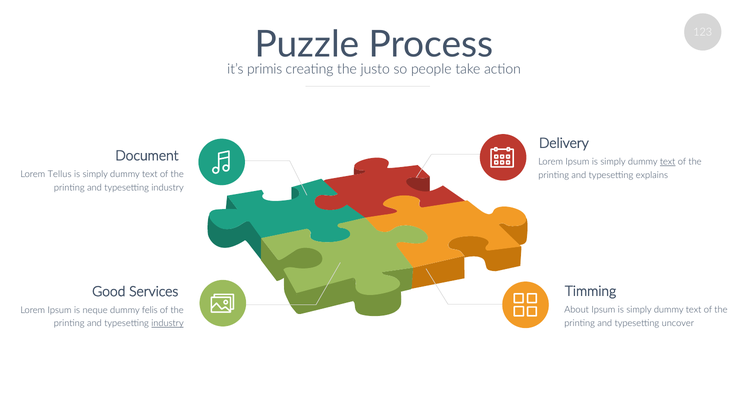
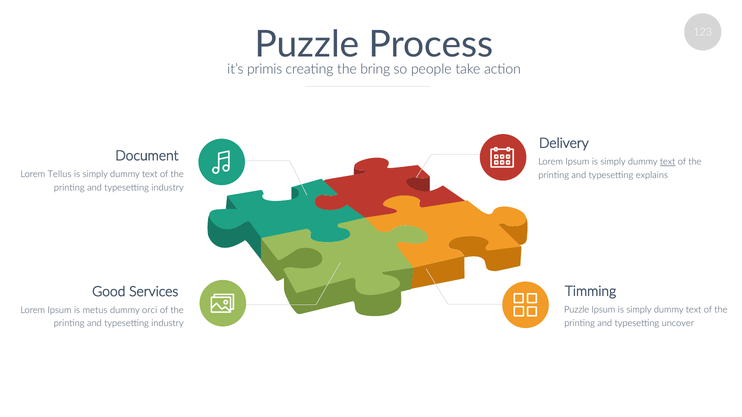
justo: justo -> bring (375, 69)
About: About -> Puzzle (577, 310)
neque: neque -> metus (95, 310)
felis: felis -> orci (150, 310)
industry underline: present -> none (167, 324)
